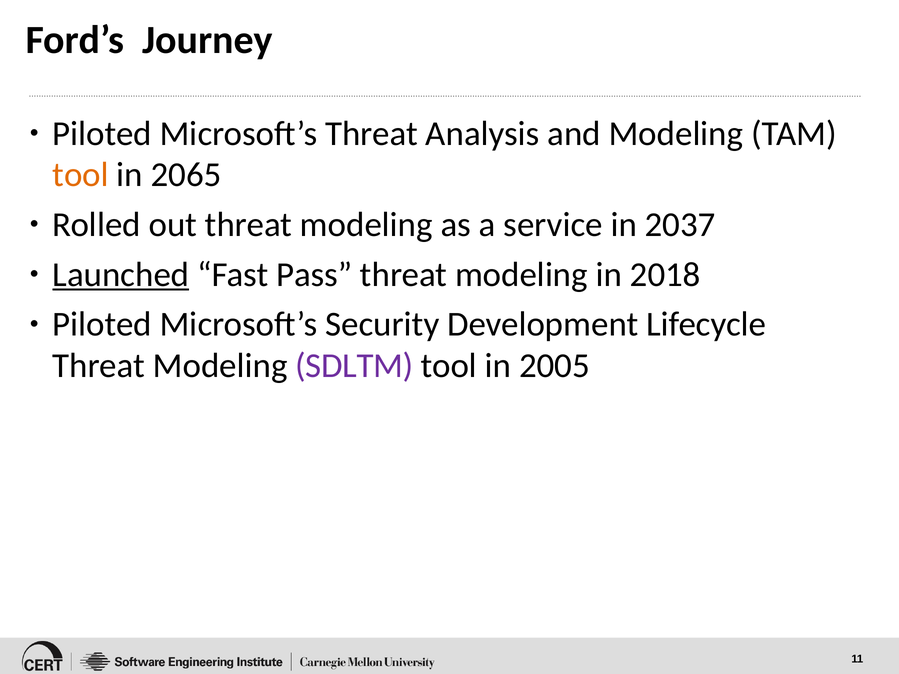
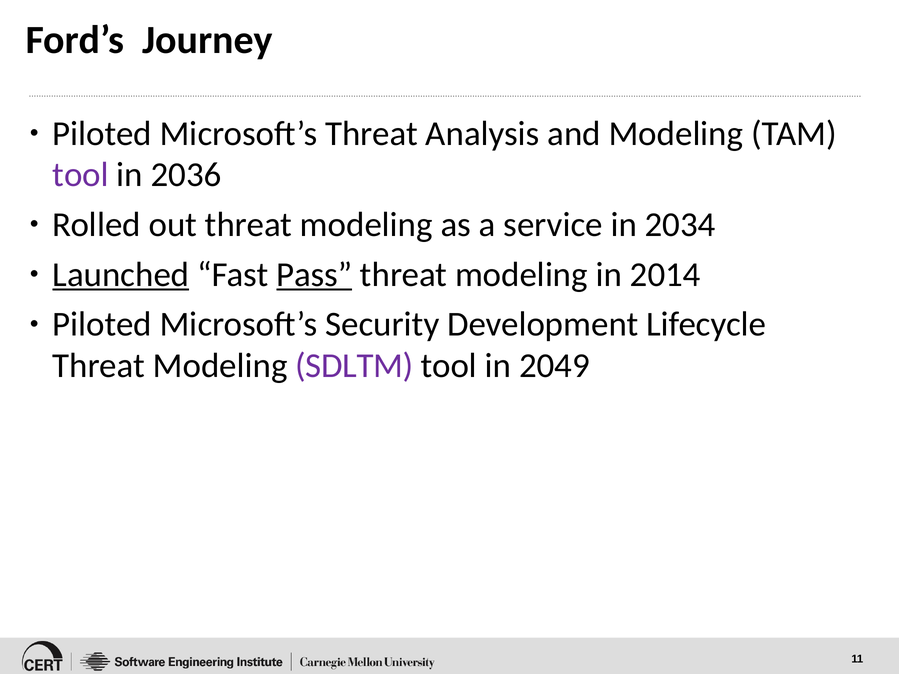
tool colour: orange -> purple (81, 175)
2065: 2065 -> 2036 (186, 175)
2037: 2037 -> 2034 (680, 225)
Pass underline: none -> present (314, 275)
2018: 2018 -> 2014 (665, 275)
2005: 2005 -> 2049 (554, 366)
